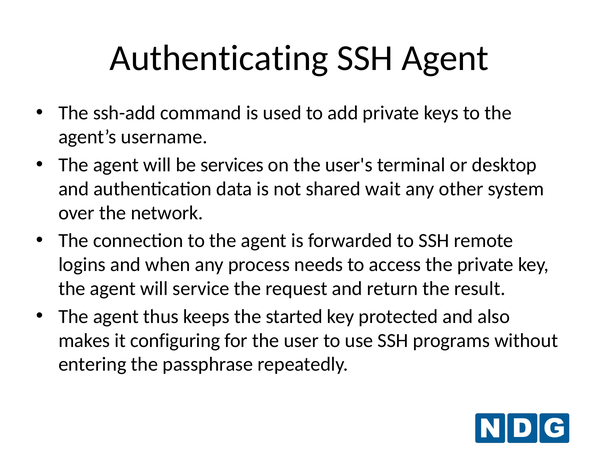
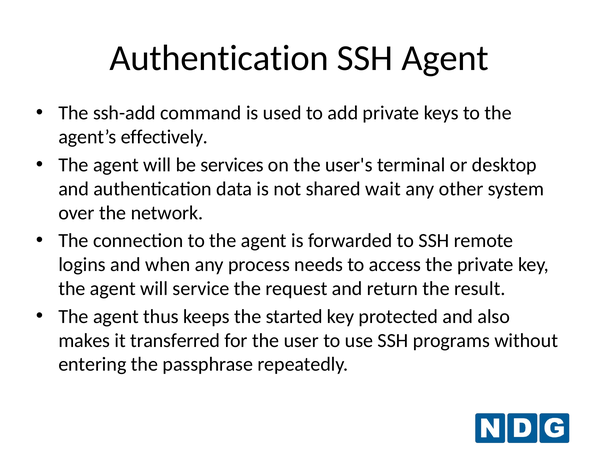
Authenticating: Authenticating -> Authentication (219, 58)
username: username -> effectively (164, 137)
configuring: configuring -> transferred (175, 341)
